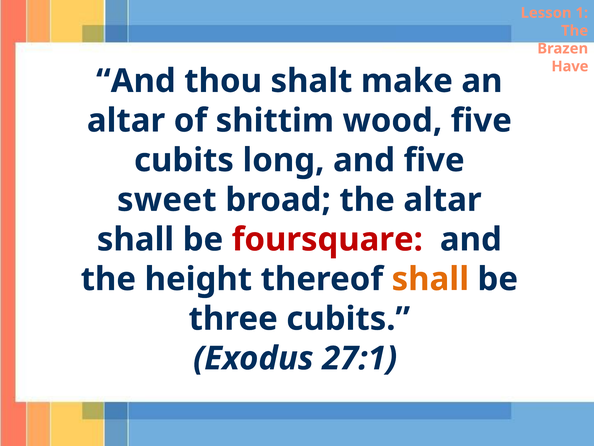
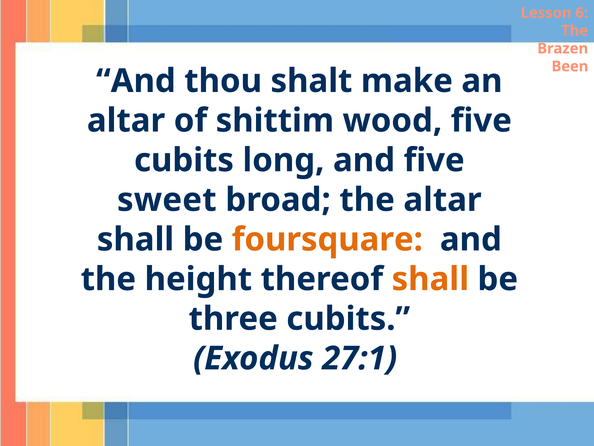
1: 1 -> 6 (582, 13)
Have: Have -> Been (570, 66)
foursquare colour: red -> orange (327, 239)
